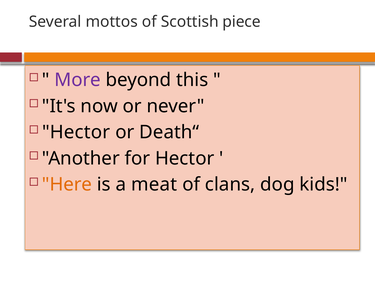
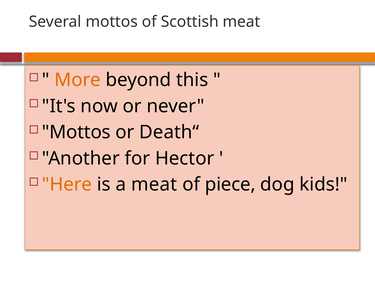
Scottish piece: piece -> meat (241, 22)
More colour: purple -> orange (78, 80)
Hector: Hector -> Mottos (76, 132)
clans: clans -> piece (230, 185)
